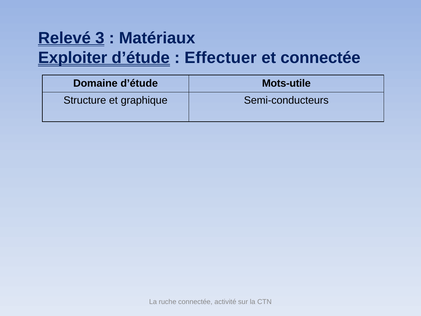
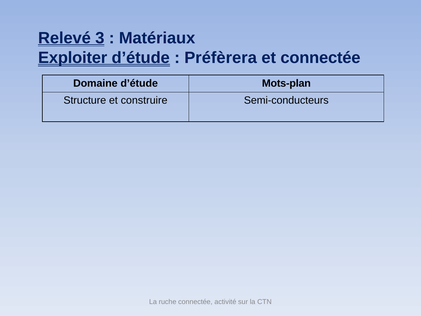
Effectuer: Effectuer -> Préfèrera (221, 58)
Mots-utile: Mots-utile -> Mots-plan (286, 83)
graphique: graphique -> construire (144, 100)
